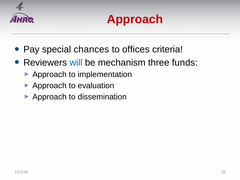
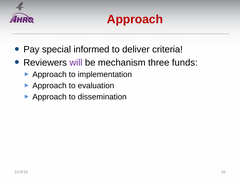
chances: chances -> informed (91, 49)
offices: offices -> deliver (136, 49)
will colour: blue -> purple (76, 63)
